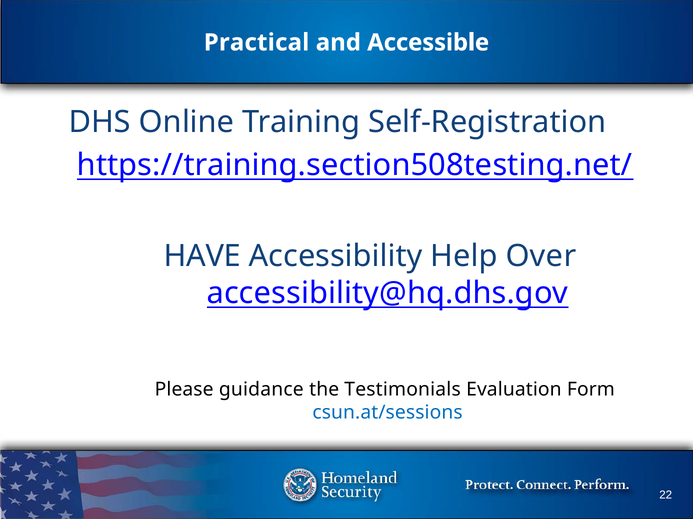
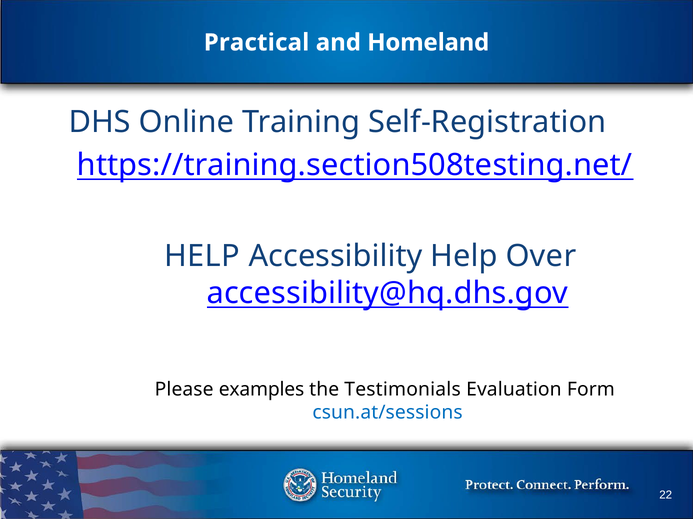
Accessible: Accessible -> Homeland (428, 43)
HAVE: HAVE -> HELP (202, 257)
guidance: guidance -> examples (262, 390)
